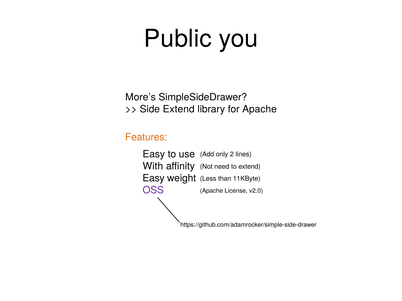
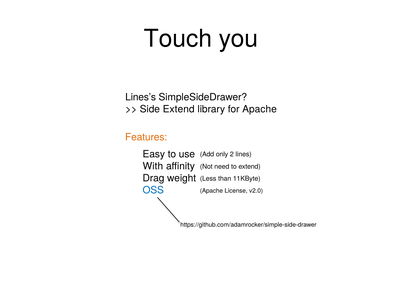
Public: Public -> Touch (178, 39)
More’s: More’s -> Lines’s (141, 97)
Easy: Easy -> Drag (154, 178)
OSS colour: purple -> blue (153, 191)
